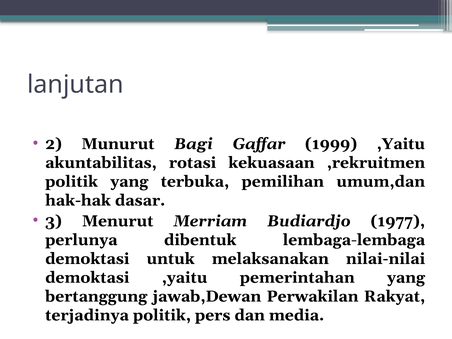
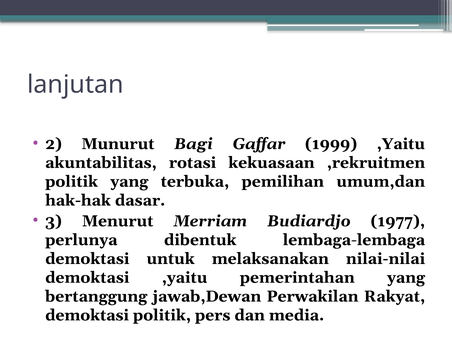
terjadinya: terjadinya -> demoktasi (87, 315)
